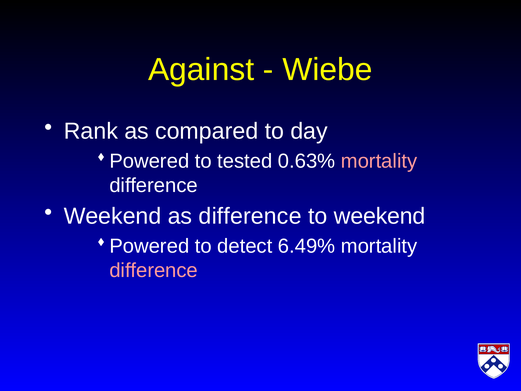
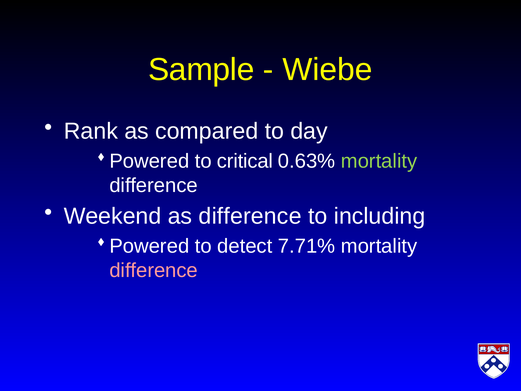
Against: Against -> Sample (201, 70)
tested: tested -> critical (245, 161)
mortality colour: pink -> light green (379, 161)
to weekend: weekend -> including (380, 216)
6.49%: 6.49% -> 7.71% (307, 246)
